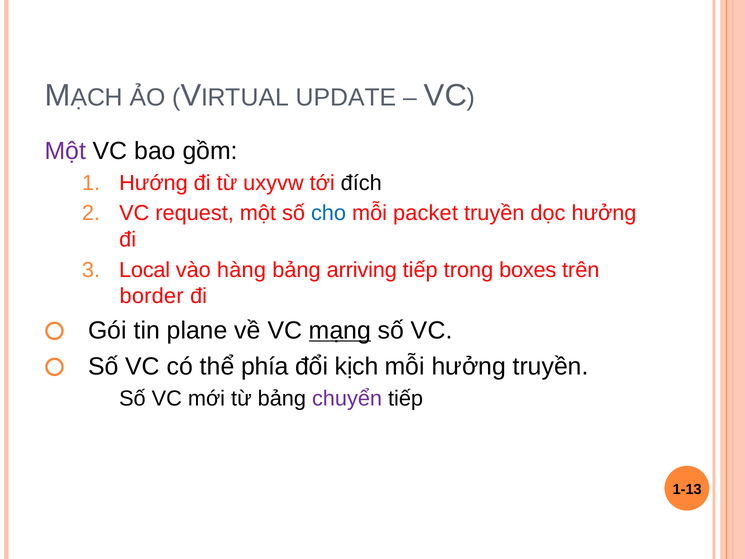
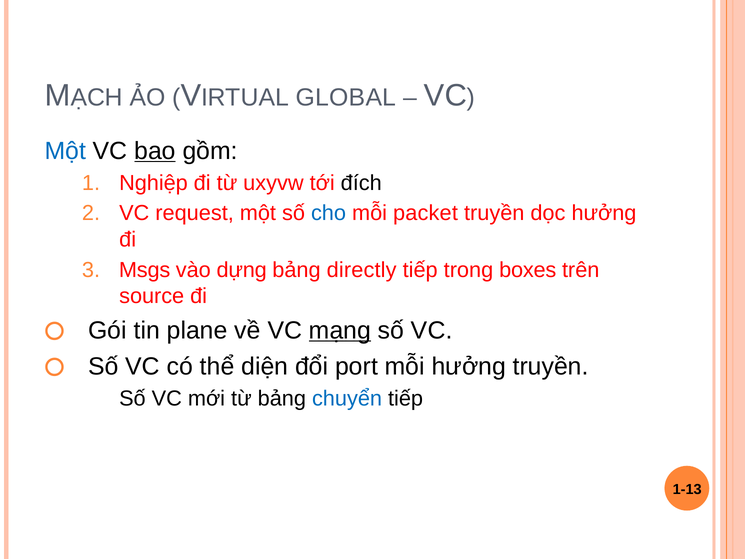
UPDATE: UPDATE -> GLOBAL (346, 97)
Một colour: purple -> blue (65, 151)
bao underline: none -> present (155, 151)
Hướng: Hướng -> Nghiệp (153, 183)
Local: Local -> Msgs (145, 270)
hàng: hàng -> dựng (242, 270)
arriving: arriving -> directly (362, 270)
border: border -> source (152, 296)
phía: phía -> diện (265, 366)
kịch: kịch -> port (357, 366)
chuyển colour: purple -> blue (347, 398)
